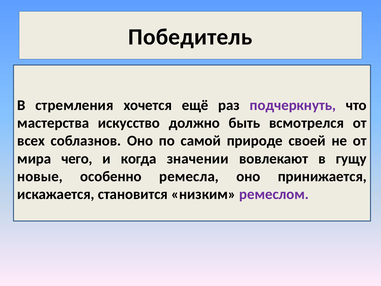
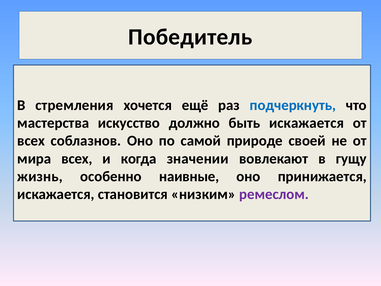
подчеркнуть colour: purple -> blue (293, 105)
быть всмотрелся: всмотрелся -> искажается (306, 123)
мира чего: чего -> всех (77, 159)
новые: новые -> жизнь (40, 176)
ремесла: ремесла -> наивные (189, 176)
